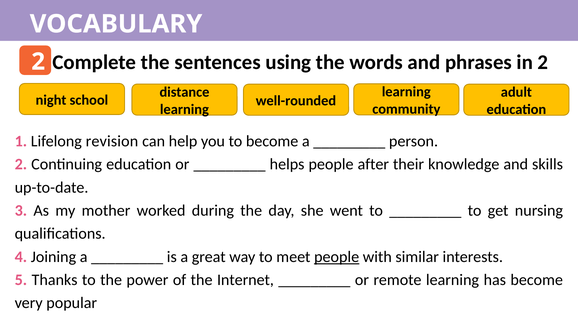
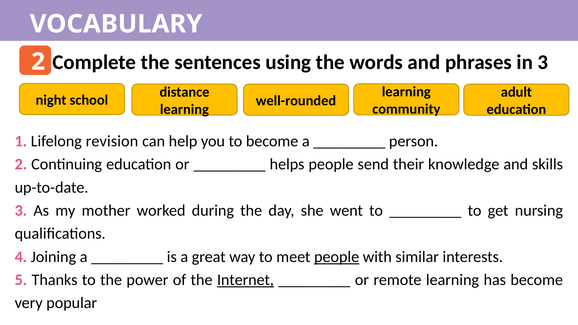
in 2: 2 -> 3 (543, 62)
after: after -> send (373, 164)
Internet underline: none -> present (245, 280)
